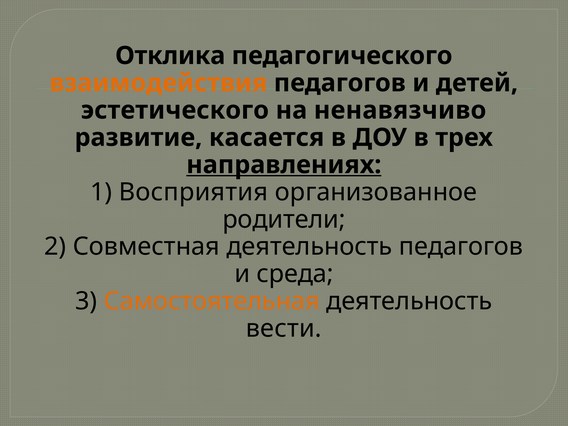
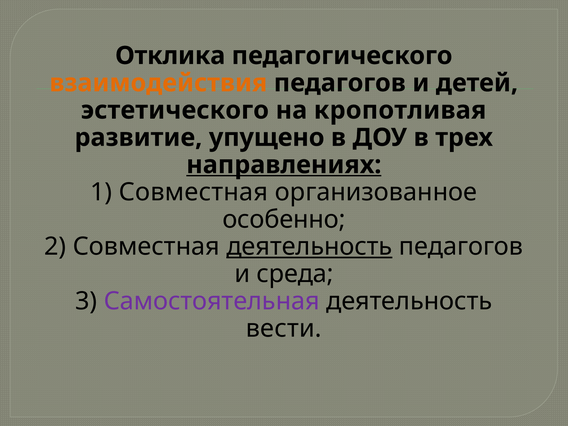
ненавязчиво: ненавязчиво -> кропотливая (400, 110)
касается: касается -> упущено (267, 138)
1 Восприятия: Восприятия -> Совместная (193, 192)
родители: родители -> особенно (284, 219)
деятельность underline: none -> present (309, 247)
Самостоятельная colour: orange -> purple (212, 301)
